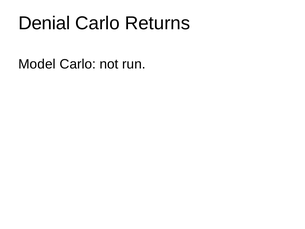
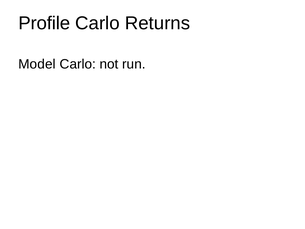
Denial: Denial -> Profile (44, 23)
